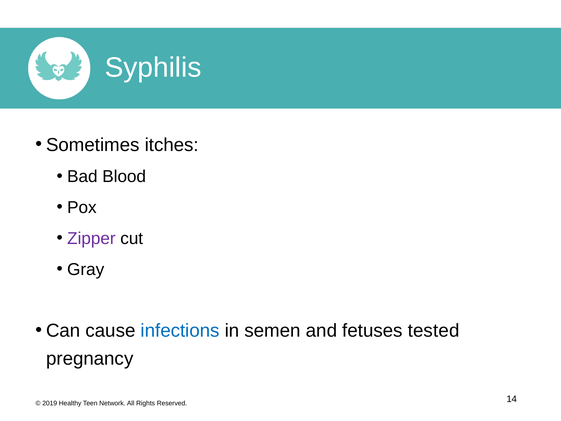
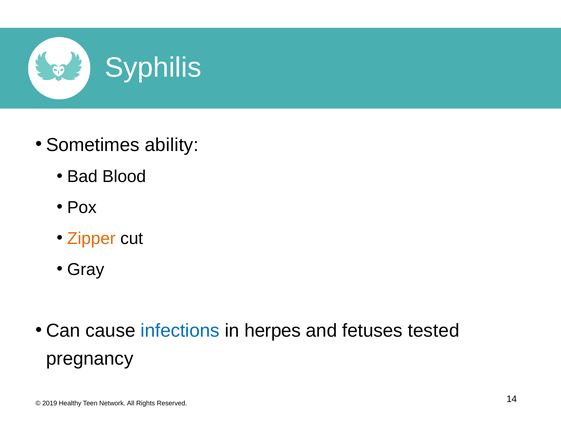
itches: itches -> ability (172, 145)
Zipper colour: purple -> orange (91, 238)
semen: semen -> herpes (273, 330)
